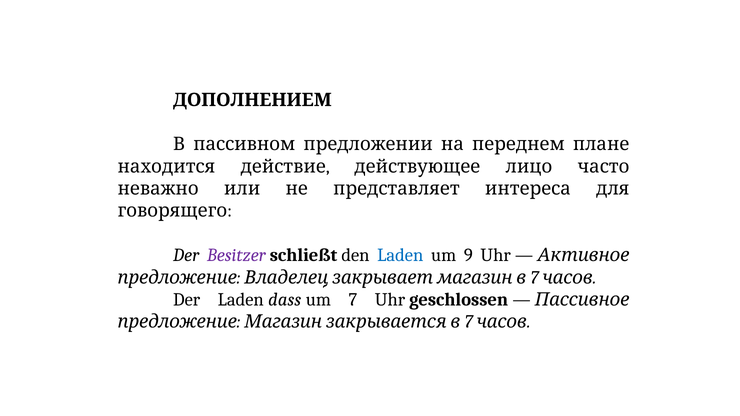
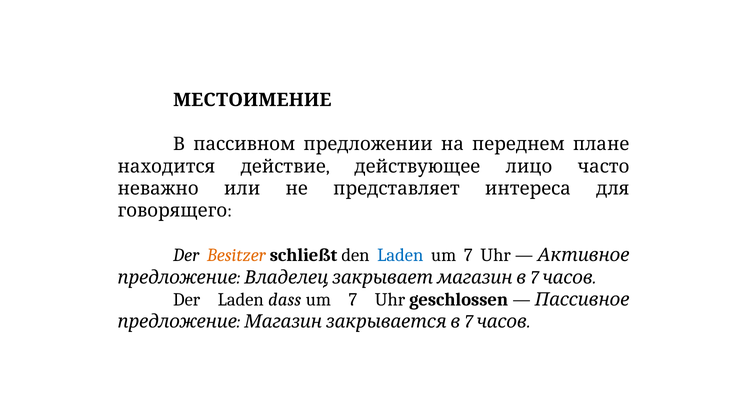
ДОПОЛНЕНИЕМ: ДОПОЛНЕНИЕМ -> МЕСТОИМЕНИЕ (252, 100)
Besitzer colour: purple -> orange (236, 255)
9: 9 -> 7 (468, 255)
